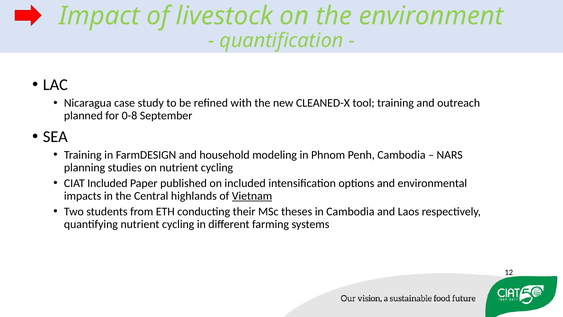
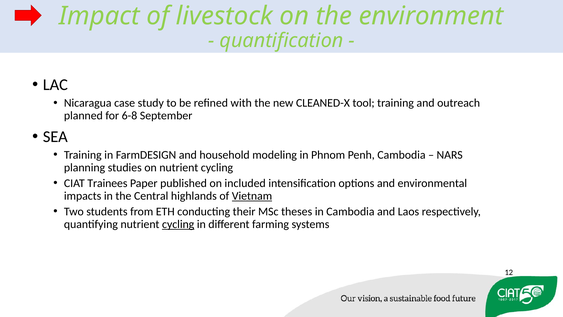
0-8: 0-8 -> 6-8 (129, 116)
CIAT Included: Included -> Trainees (107, 183)
cycling underline: none -> present (178, 224)
